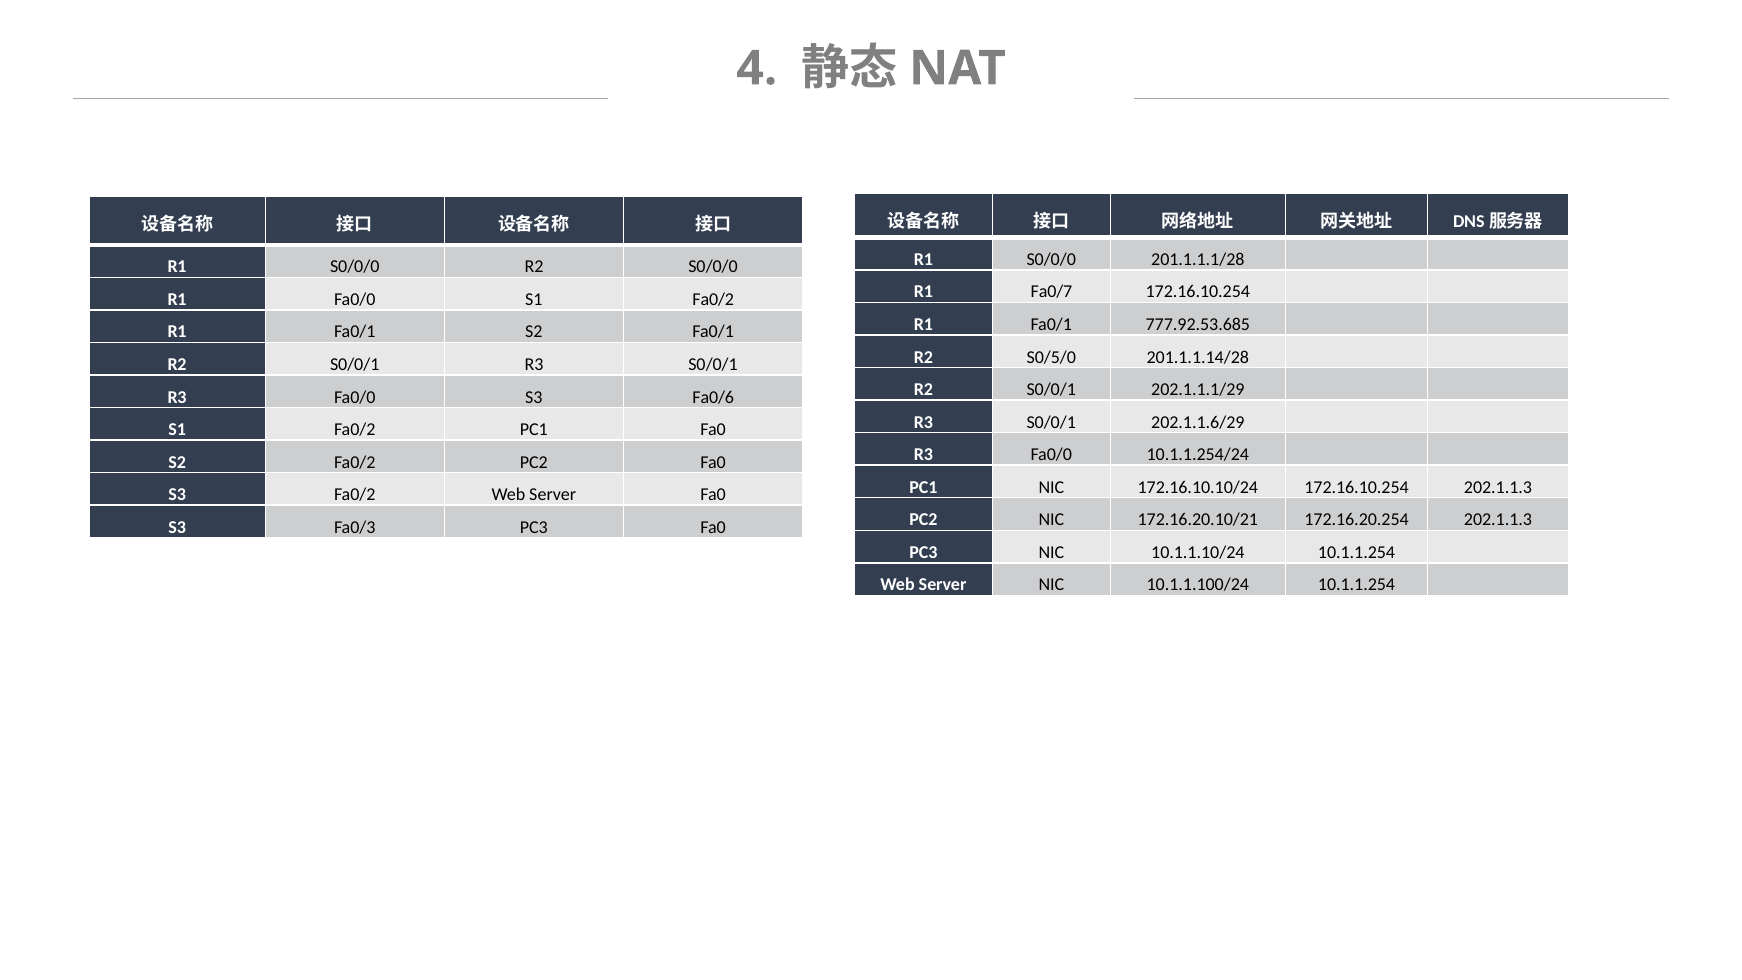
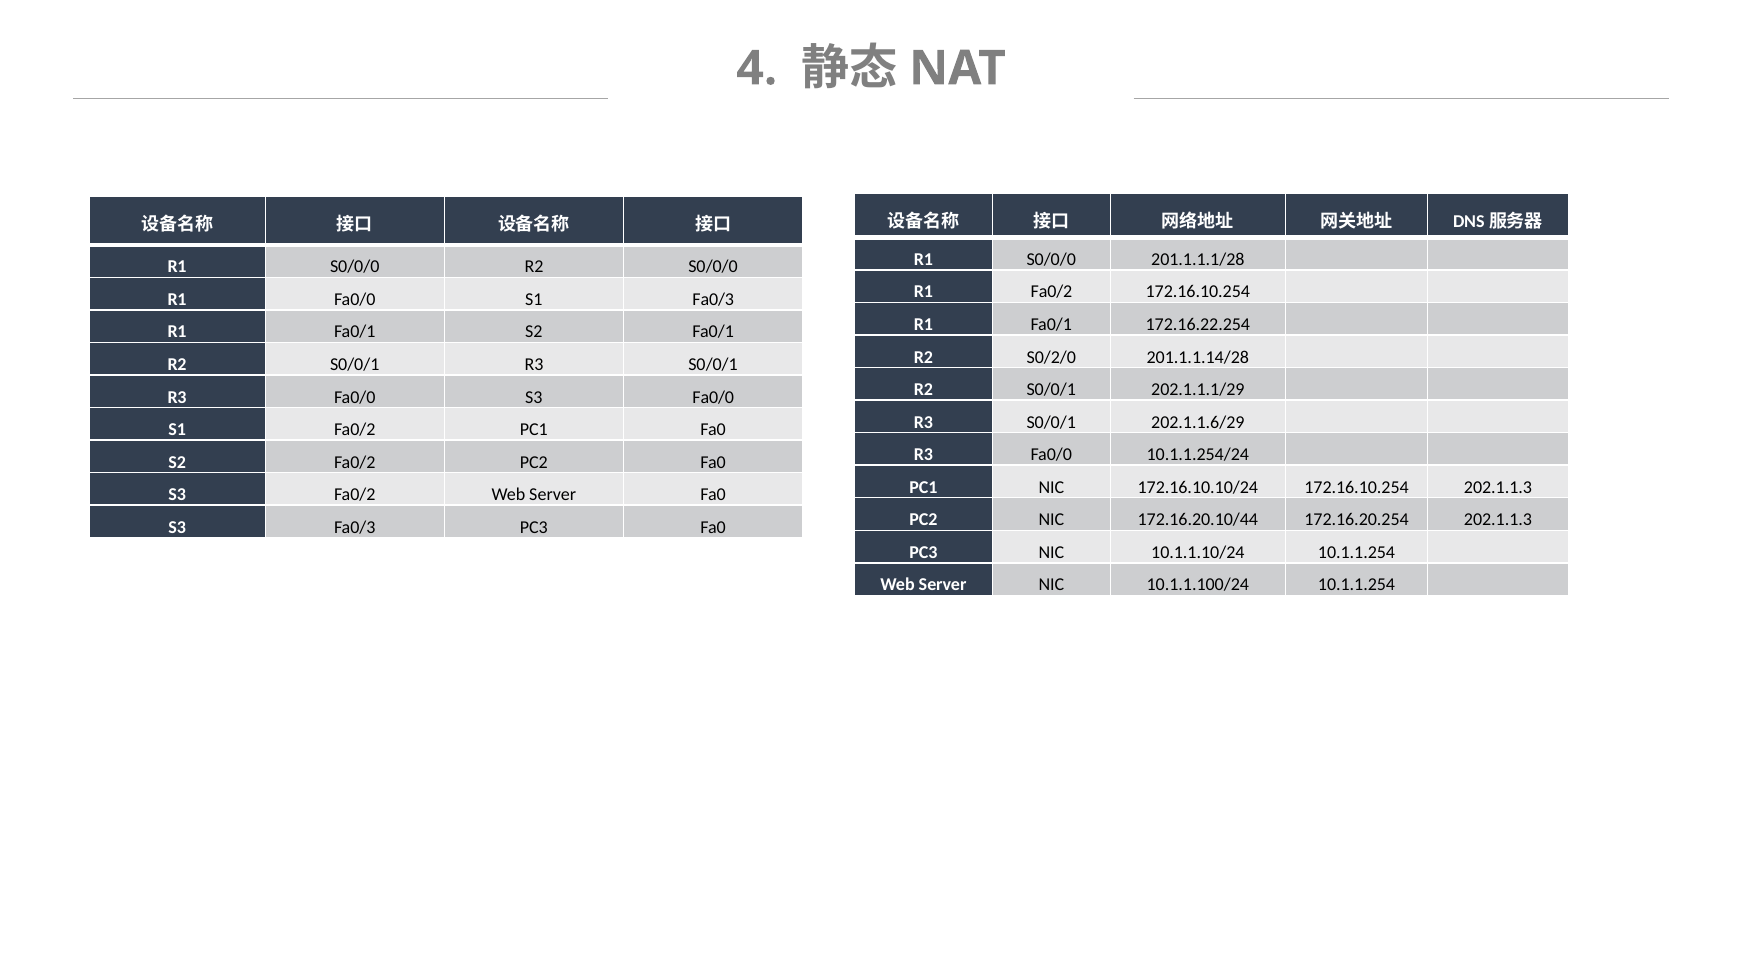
R1 Fa0/7: Fa0/7 -> Fa0/2 (1051, 292)
Fa0/0 S1 Fa0/2: Fa0/2 -> Fa0/3 (713, 299)
777.92.53.685: 777.92.53.685 -> 172.16.22.254 (1198, 325)
S0/5/0: S0/5/0 -> S0/2/0 (1051, 357)
S3 Fa0/6: Fa0/6 -> Fa0/0 (713, 397)
172.16.20.10/21: 172.16.20.10/21 -> 172.16.20.10/44 (1198, 520)
